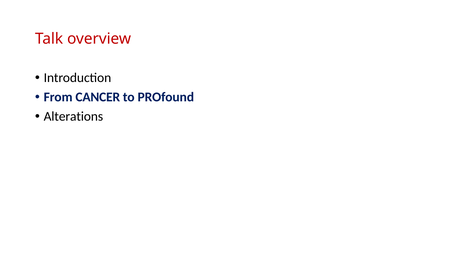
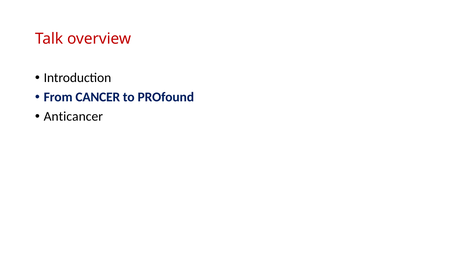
Alterations: Alterations -> Anticancer (73, 116)
